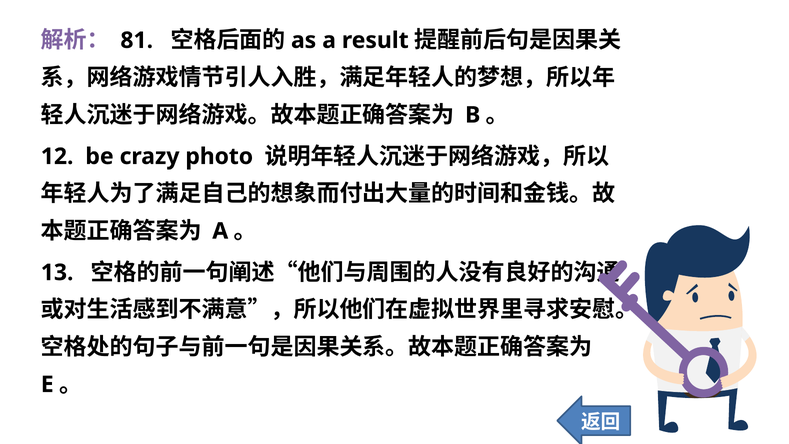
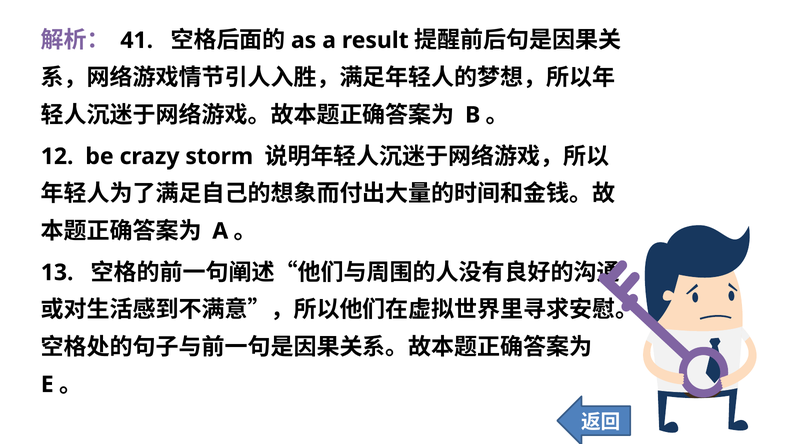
81: 81 -> 41 (137, 40)
photo: photo -> storm (219, 156)
